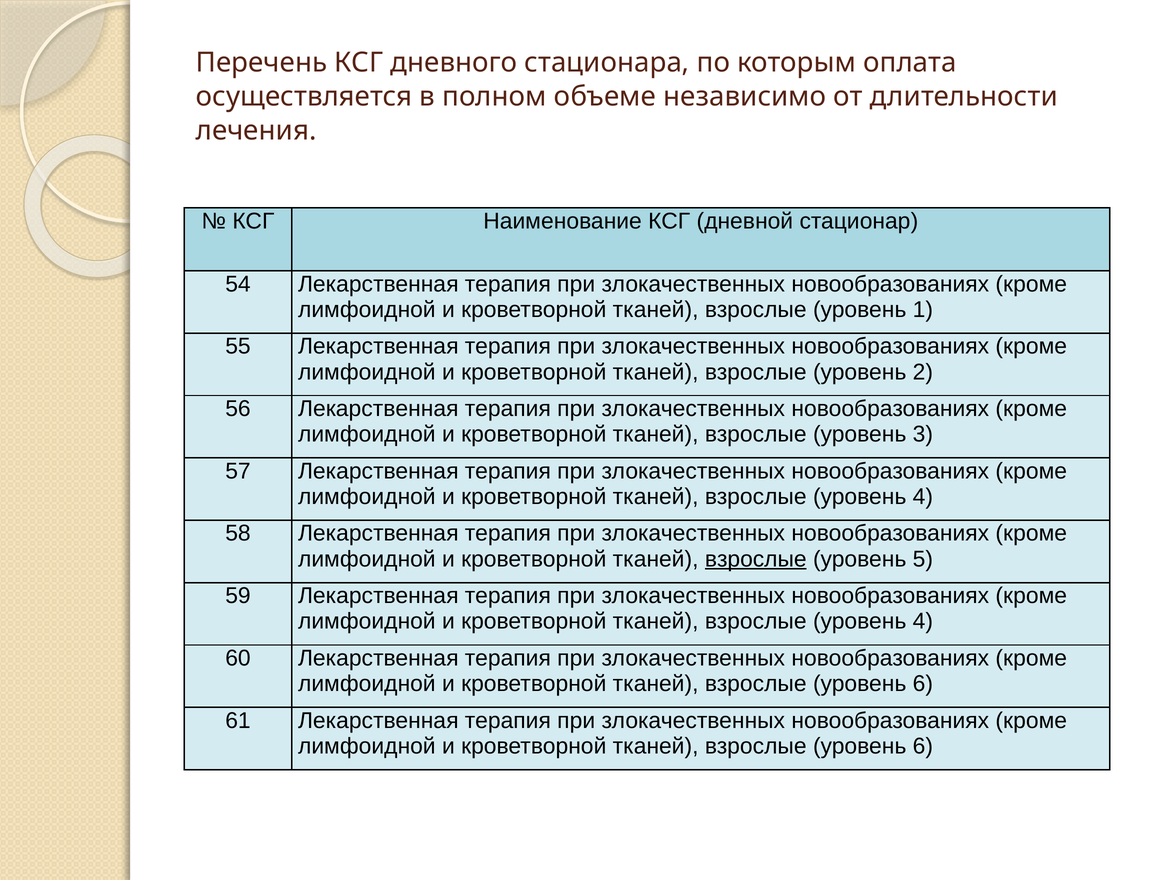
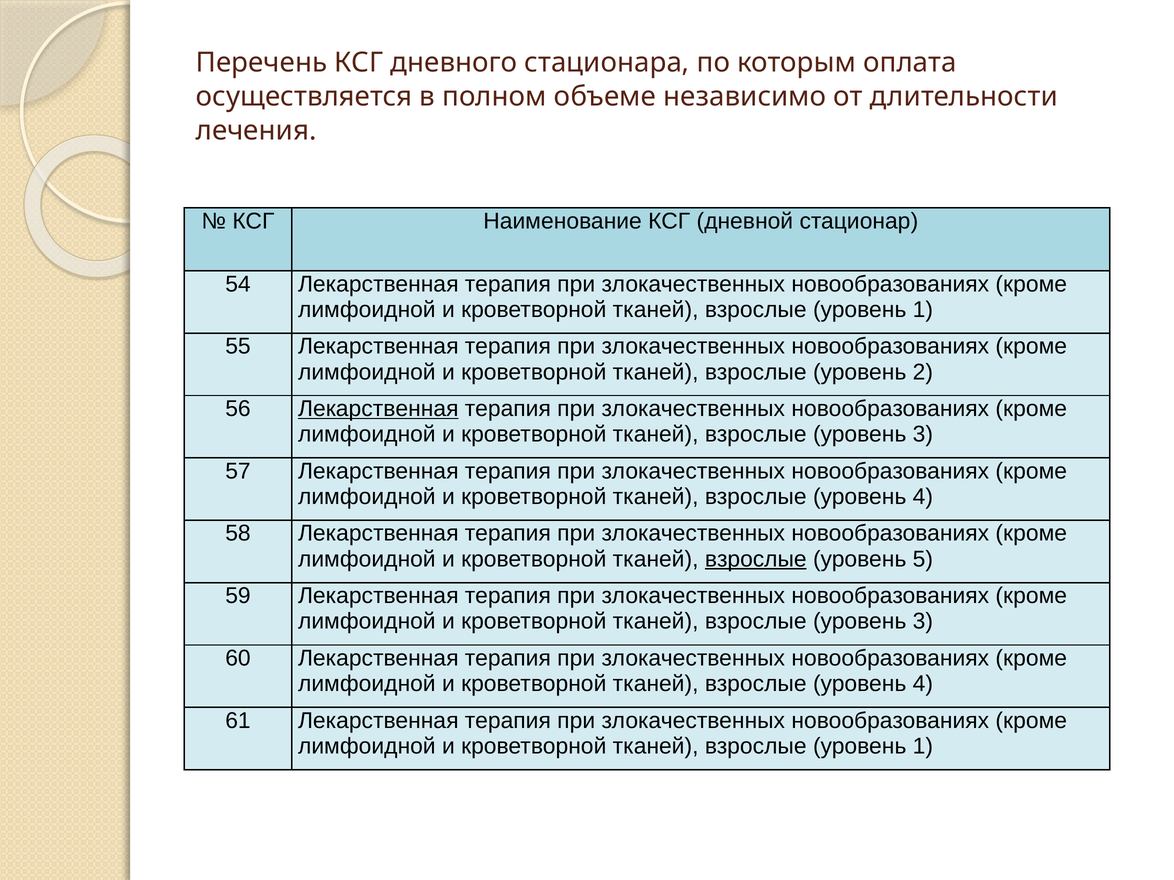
Лекарственная underline: none -> present (378, 409)
4: 4 -> 3 (923, 622)
6: 6 -> 4 (923, 684)
6: 6 -> 1 (923, 747)
